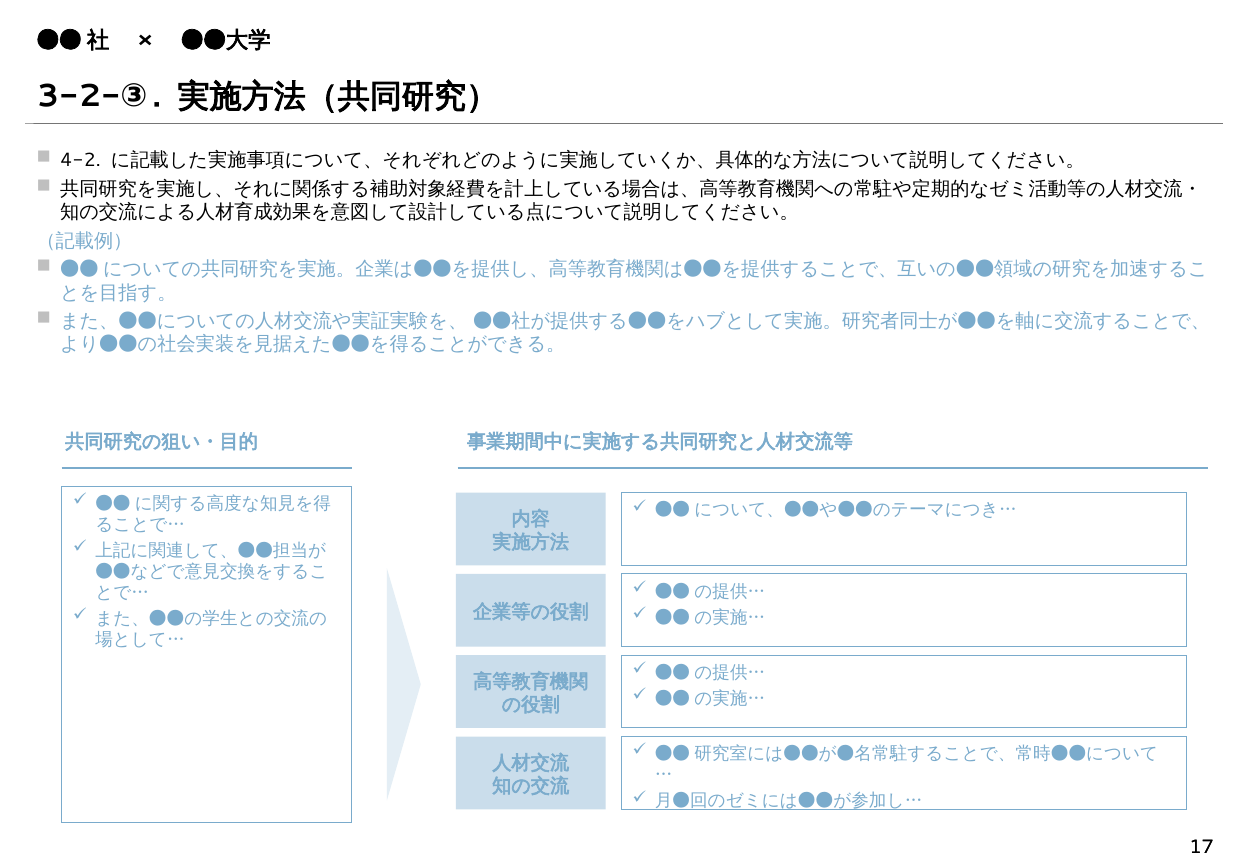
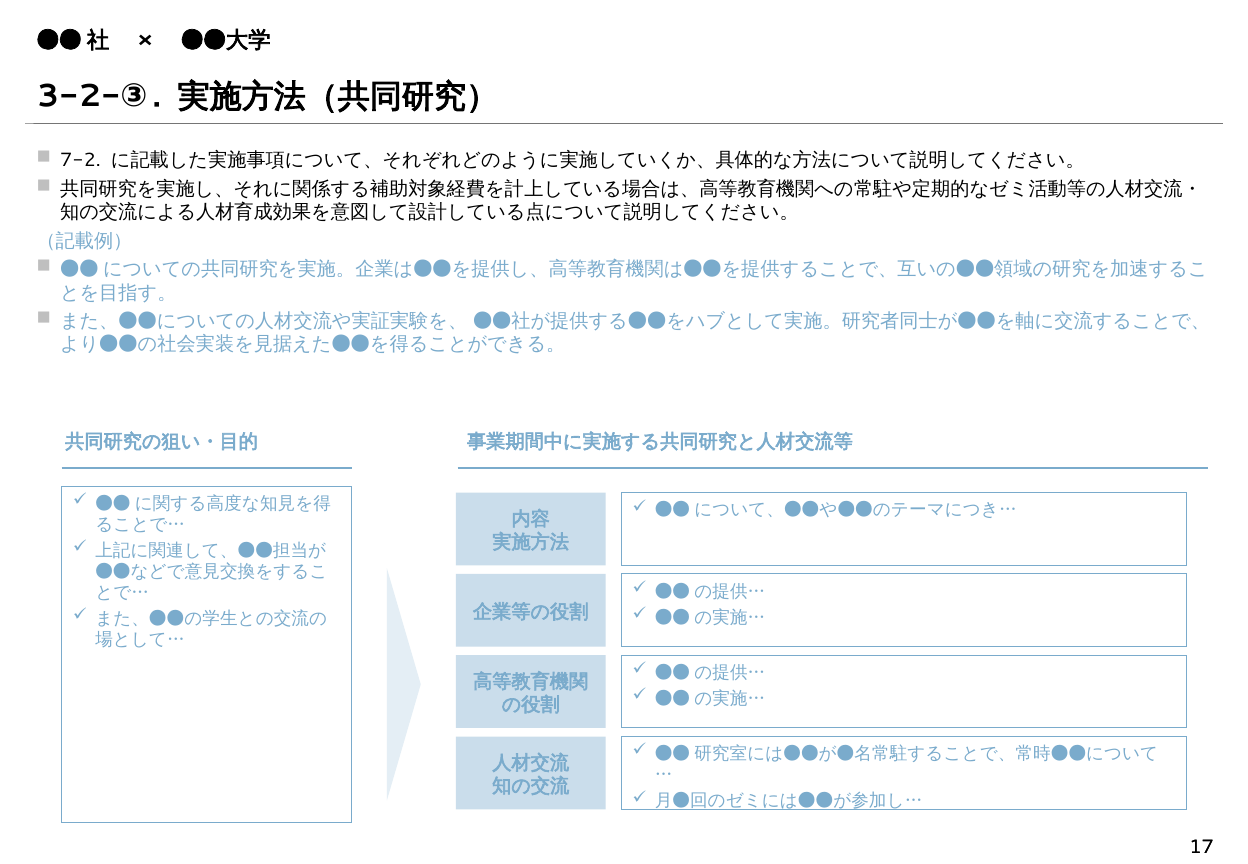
4-2: 4-2 -> 7-2 (81, 160)
